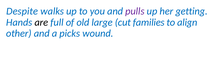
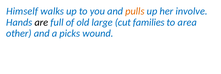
Despite: Despite -> Himself (22, 11)
pulls colour: purple -> orange (135, 11)
getting: getting -> involve (192, 11)
align: align -> area (187, 22)
